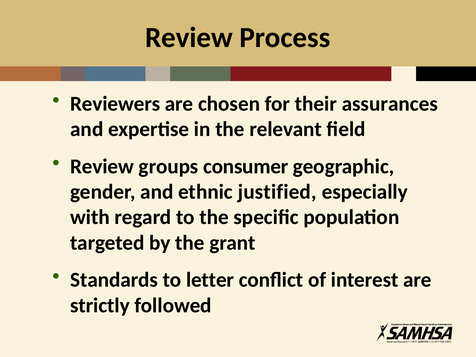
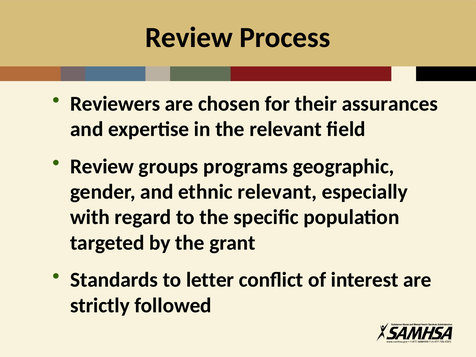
consumer: consumer -> programs (246, 167)
ethnic justified: justified -> relevant (277, 192)
